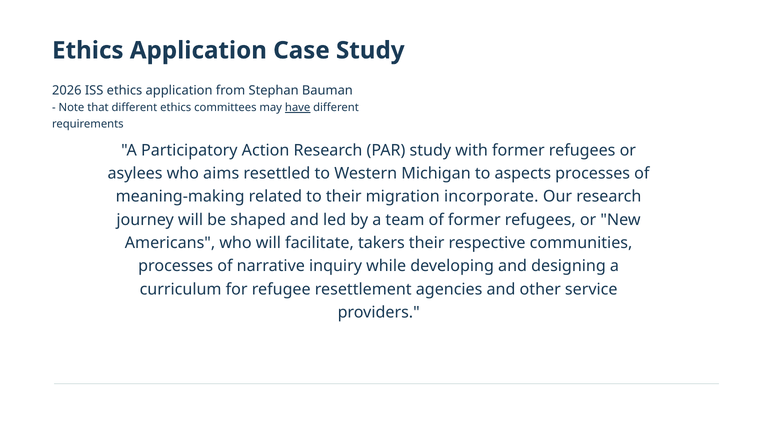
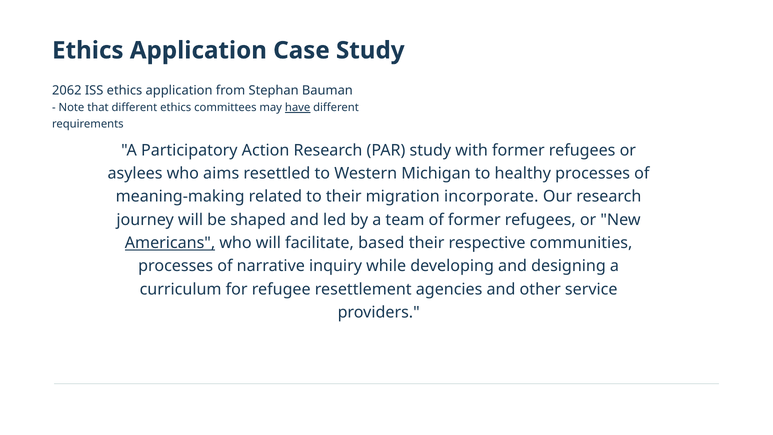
2026: 2026 -> 2062 (67, 91)
aspects: aspects -> healthy (523, 173)
Americans underline: none -> present (170, 243)
takers: takers -> based (381, 243)
